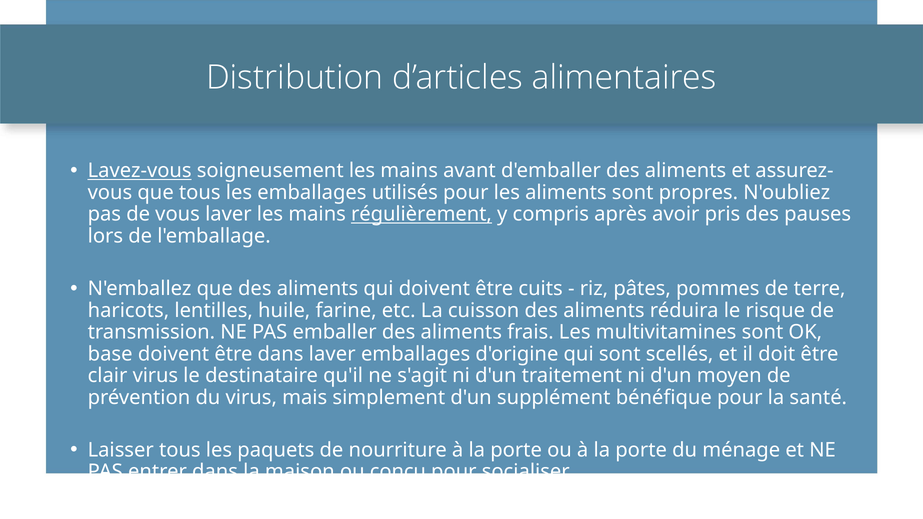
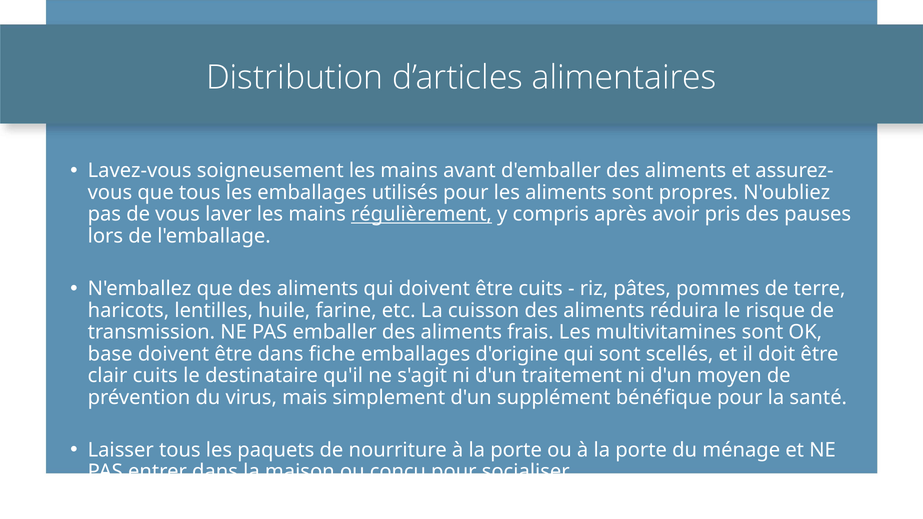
Lavez-vous underline: present -> none (140, 171)
dans laver: laver -> fiche (332, 354)
clair virus: virus -> cuits (155, 376)
